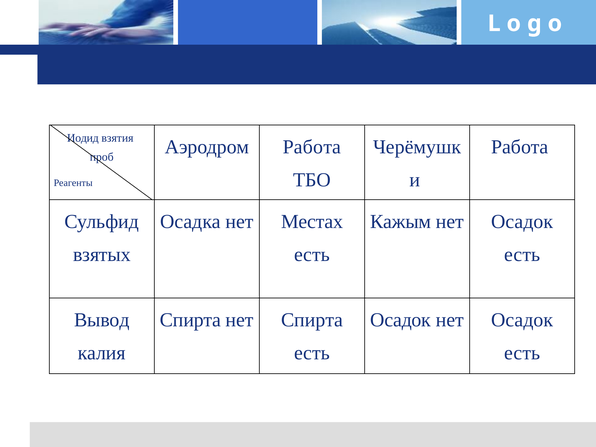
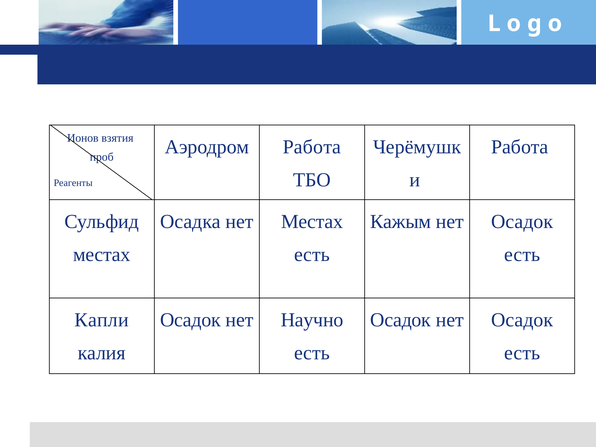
Иодид: Иодид -> Ионов (83, 138)
взятых: взятых -> местах (102, 255)
Вывод: Вывод -> Капли (102, 320)
Спирта: Спирта -> Осадок (190, 320)
нет Спирта: Спирта -> Научно (312, 320)
